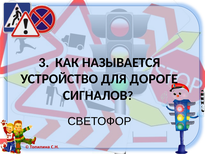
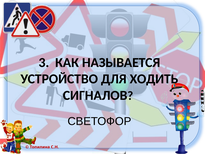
ДОРОГЕ: ДОРОГЕ -> ХОДИТЬ (154, 79)
